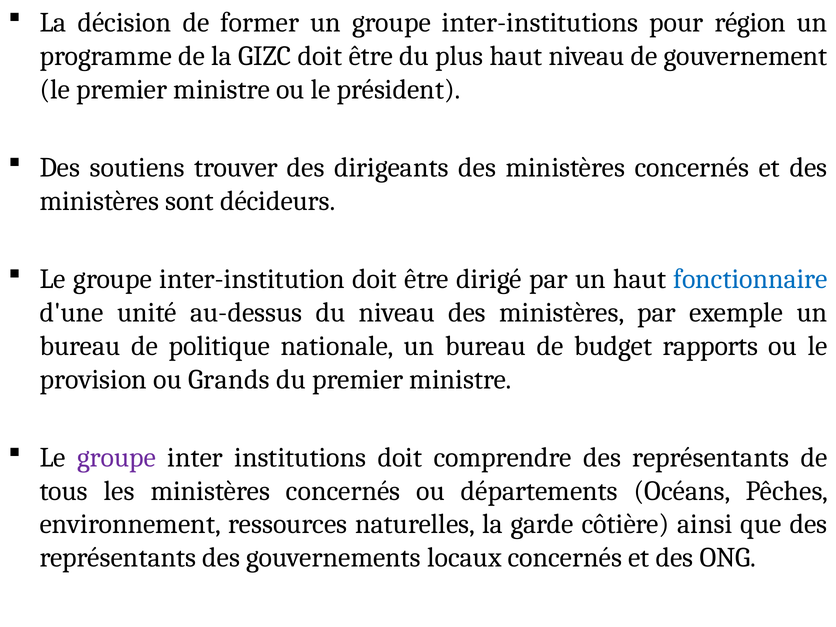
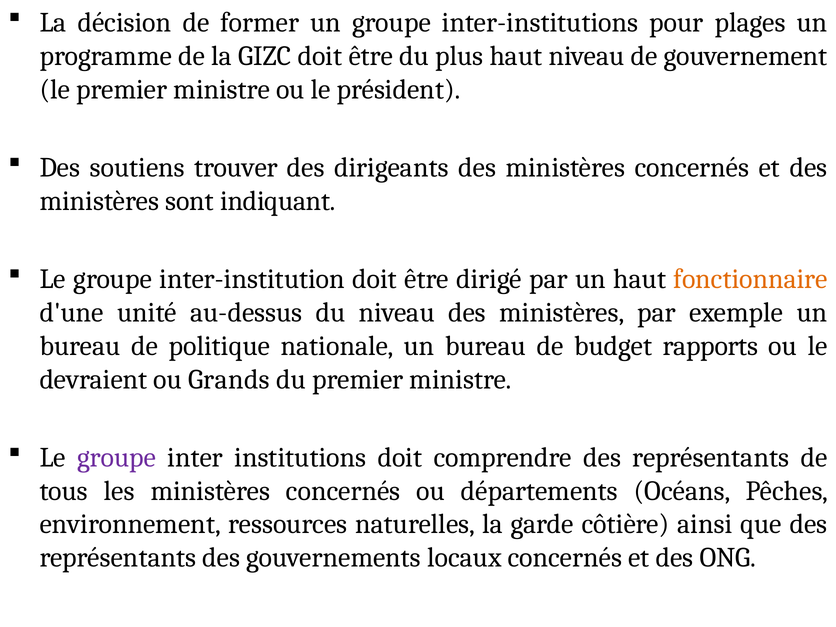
région: région -> plages (750, 23)
décideurs: décideurs -> indiquant (278, 201)
fonctionnaire colour: blue -> orange (751, 279)
provision: provision -> devraient (93, 379)
